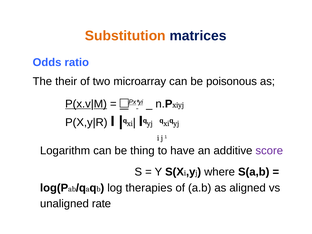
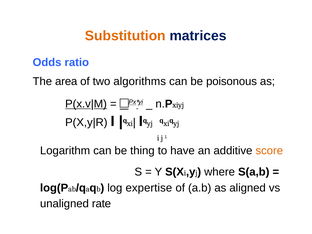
their: their -> area (66, 81)
microarray: microarray -> algorithms (140, 81)
score colour: purple -> orange (269, 151)
therapies: therapies -> expertise (149, 188)
